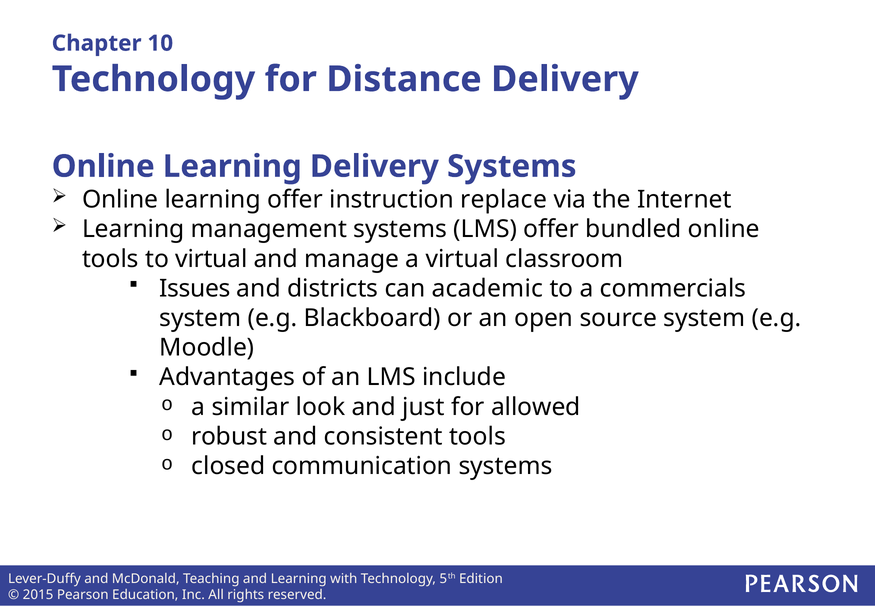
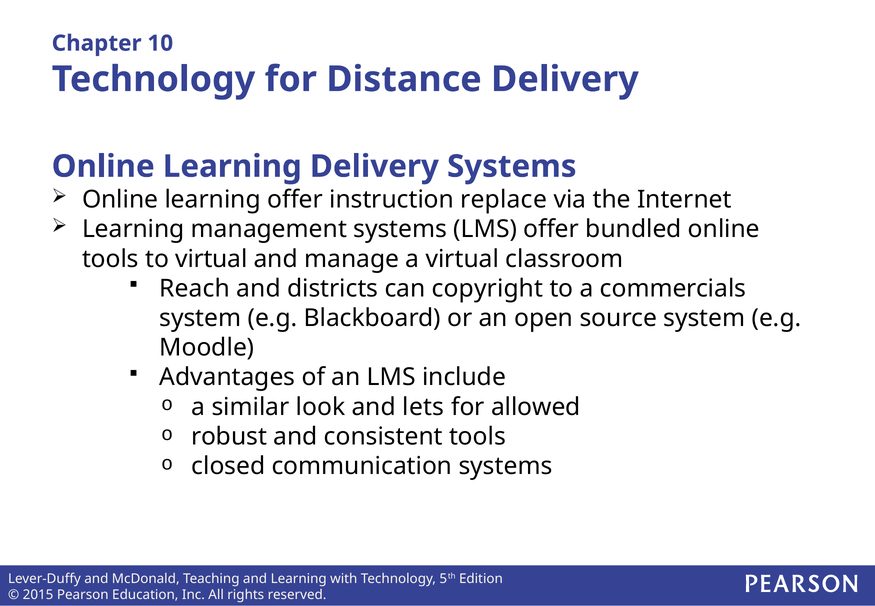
Issues: Issues -> Reach (195, 288)
academic: academic -> copyright (487, 288)
just: just -> lets (423, 407)
